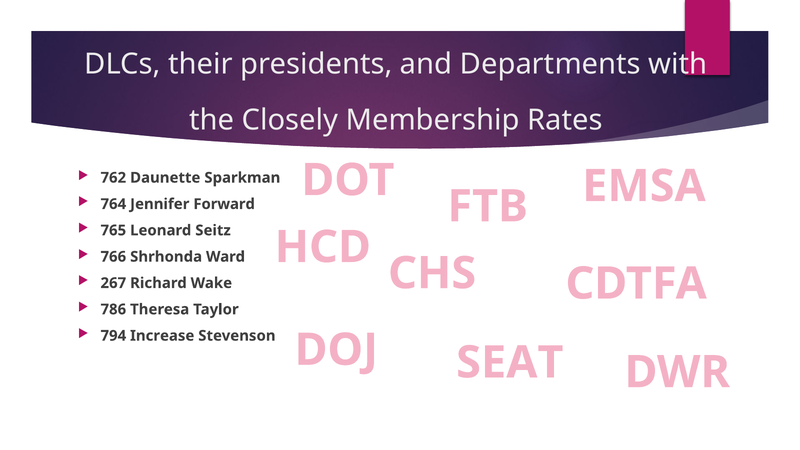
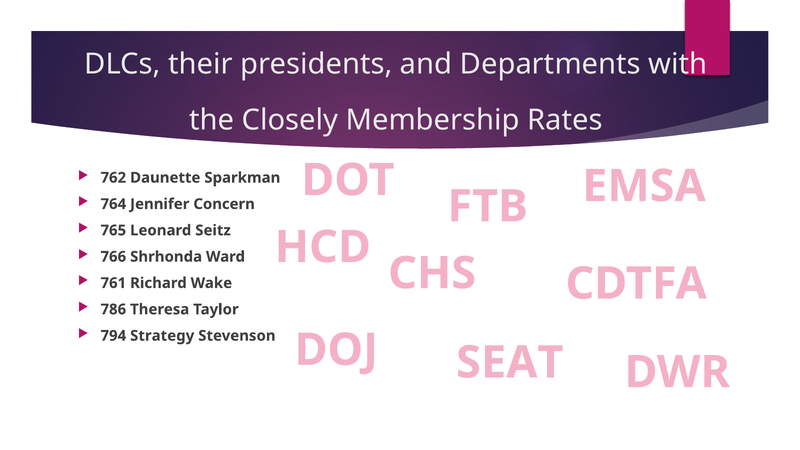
Forward: Forward -> Concern (224, 204)
267: 267 -> 761 (113, 283)
Increase: Increase -> Strategy (162, 336)
